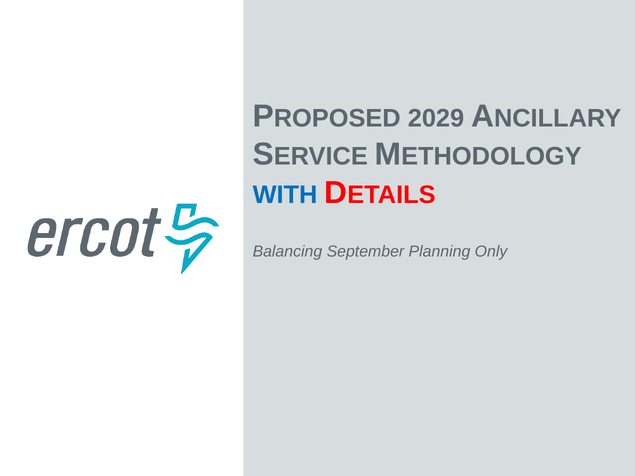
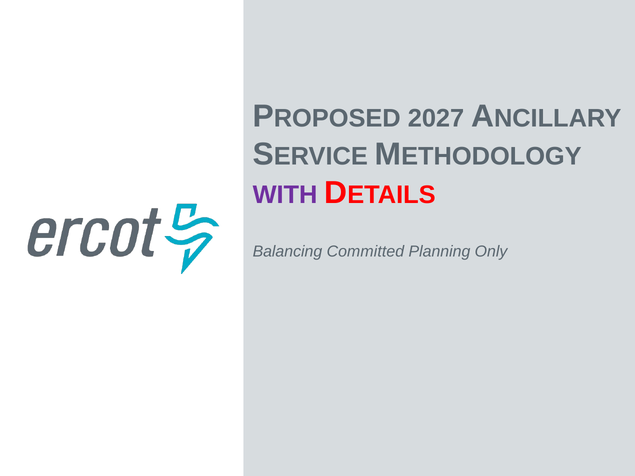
2029: 2029 -> 2027 (436, 119)
WITH colour: blue -> purple (285, 195)
September: September -> Committed (365, 252)
